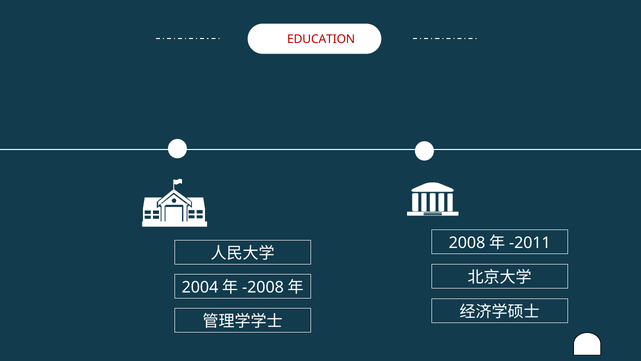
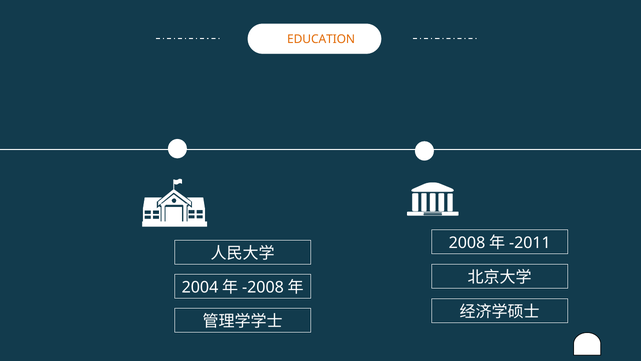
EDUCATION colour: red -> orange (321, 39)
